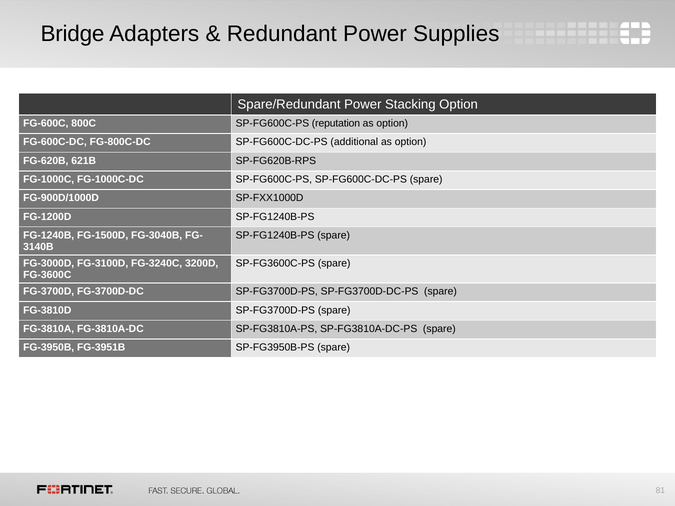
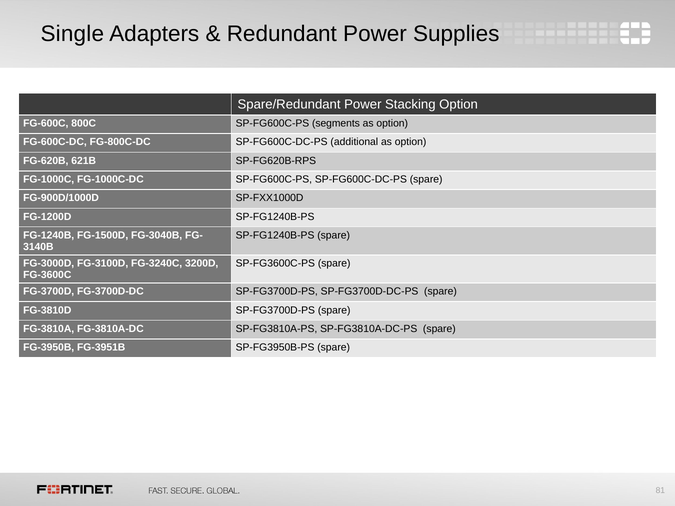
Bridge: Bridge -> Single (72, 34)
reputation: reputation -> segments (336, 123)
